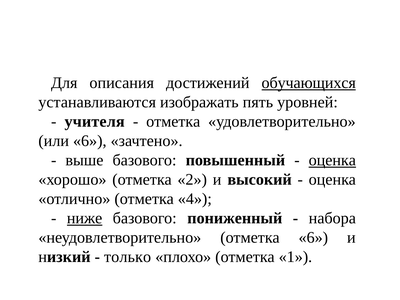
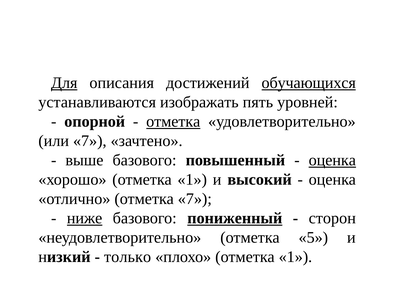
Для underline: none -> present (64, 83)
учителя: учителя -> опорной (95, 121)
отметка underline: none -> present (173, 121)
или 6: 6 -> 7 (90, 141)
хорошо отметка 2: 2 -> 1 (192, 179)
отметка 4: 4 -> 7 (195, 199)
пониженный underline: none -> present (235, 218)
набора: набора -> сторон (332, 218)
отметка 6: 6 -> 5 (313, 238)
